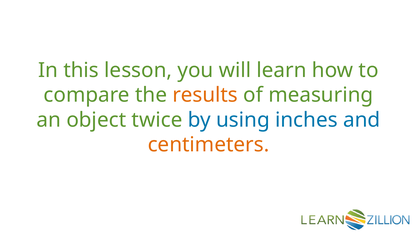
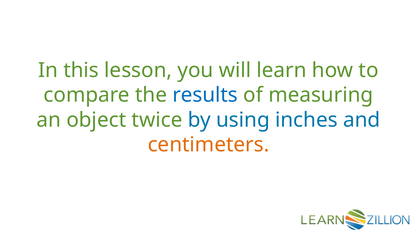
results colour: orange -> blue (205, 95)
